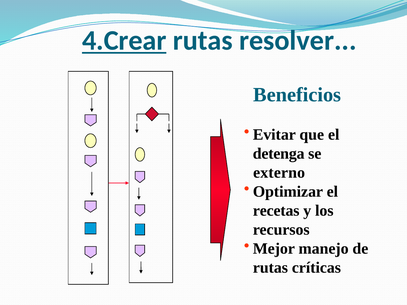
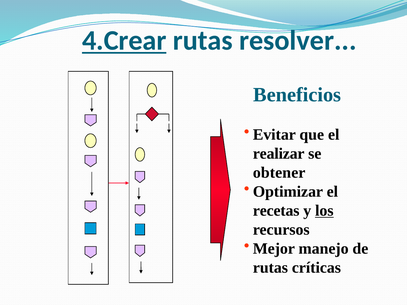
detenga: detenga -> realizar (279, 154)
externo: externo -> obtener (279, 173)
los underline: none -> present (324, 211)
